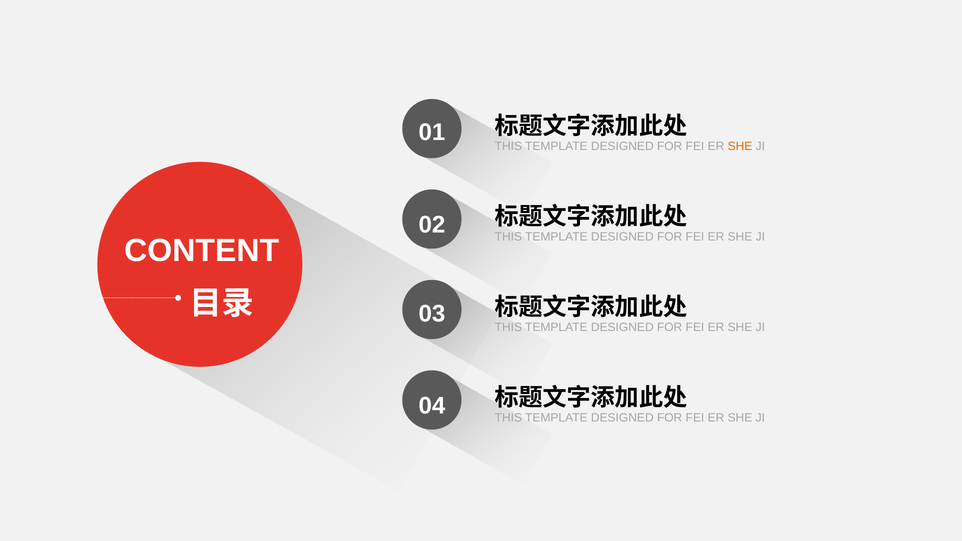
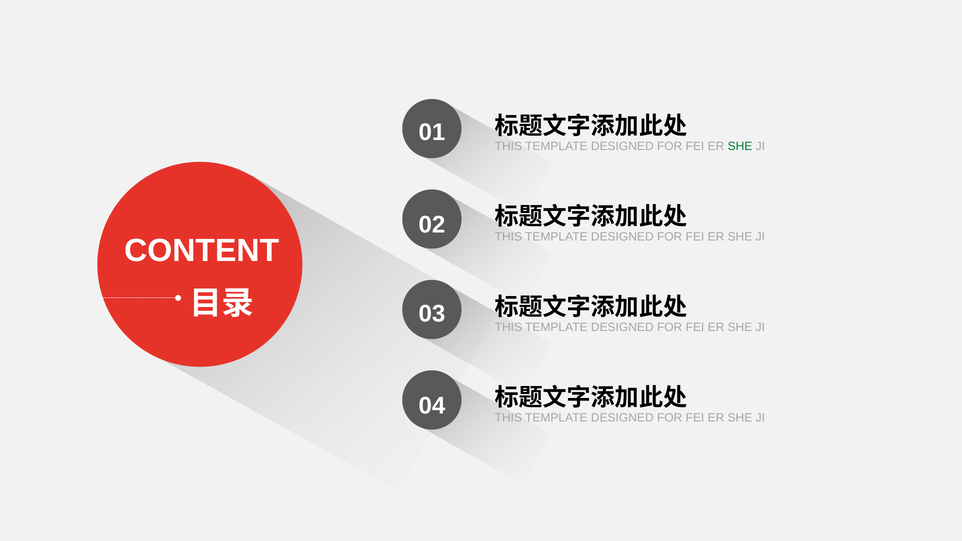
SHE colour: orange -> green (740, 146)
